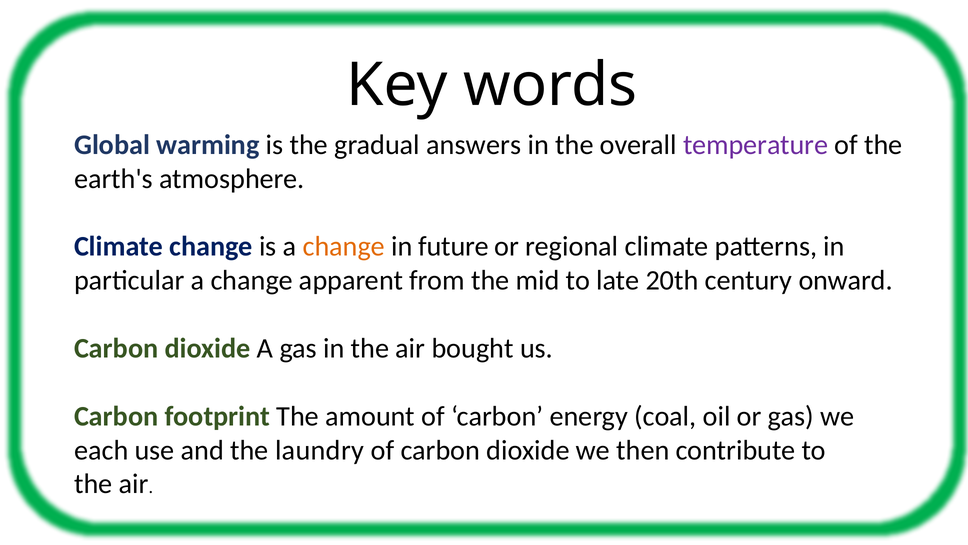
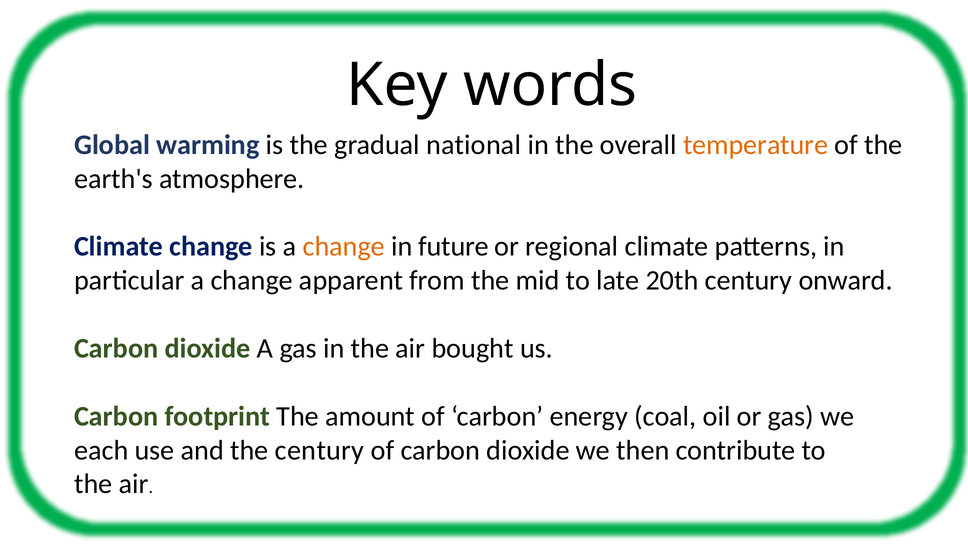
answers: answers -> national (474, 145)
temperature colour: purple -> orange (756, 145)
the laundry: laundry -> century (320, 450)
